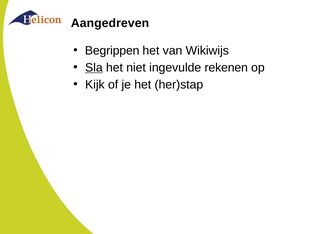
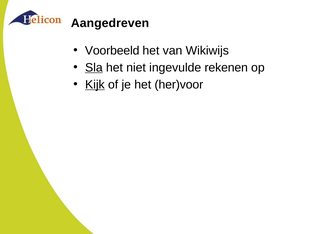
Begrippen: Begrippen -> Voorbeeld (112, 51)
Kijk underline: none -> present (95, 85)
her)stap: her)stap -> her)voor (179, 85)
